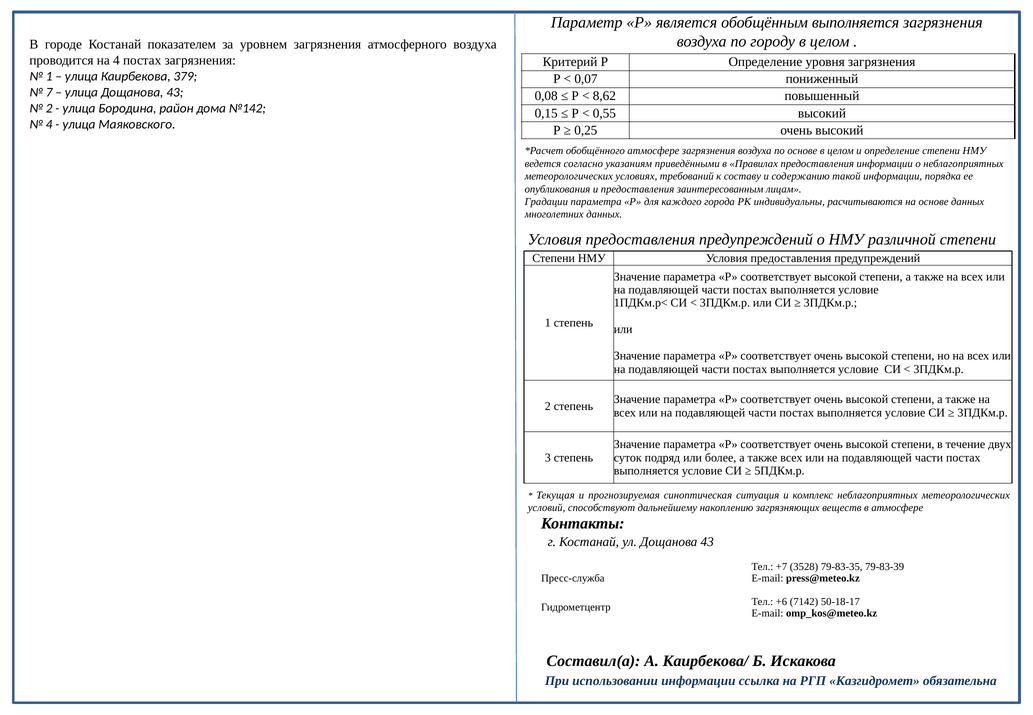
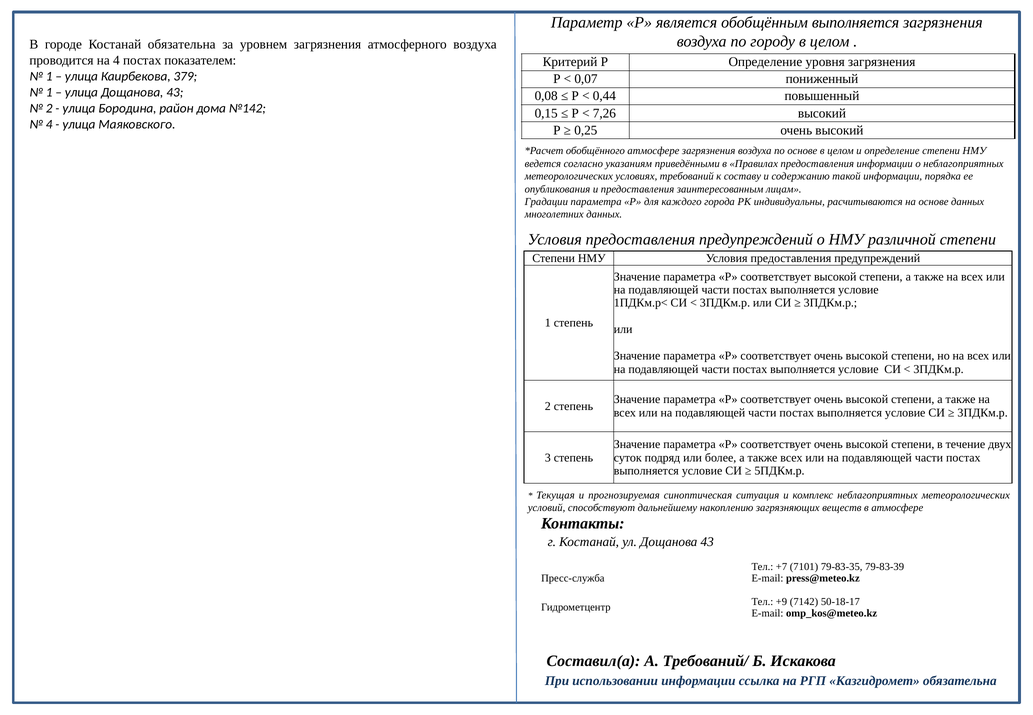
Костанай показателем: показателем -> обязательна (182, 45)
постах загрязнения: загрязнения -> показателем (200, 61)
7: 7 -> 1 (49, 92)
8,62: 8,62 -> 0,44 (604, 96)
0,55: 0,55 -> 7,26 (604, 113)
3528: 3528 -> 7101 (804, 567)
+6: +6 -> +9 (782, 602)
Каирбекова/: Каирбекова/ -> Требований/ (706, 661)
